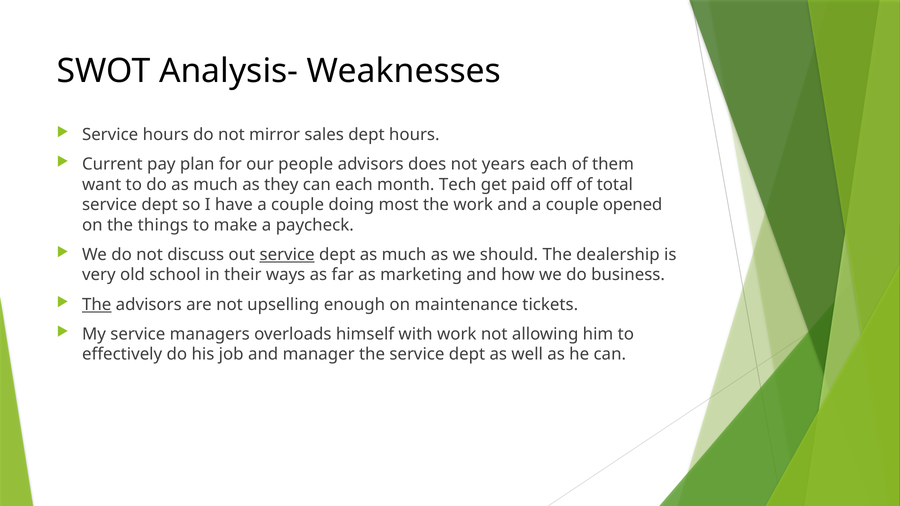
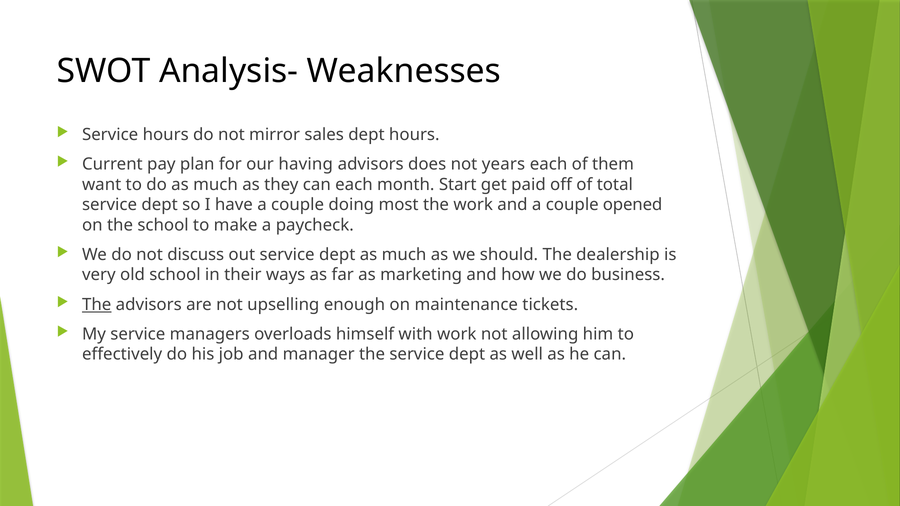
people: people -> having (306, 164)
Tech: Tech -> Start (458, 185)
the things: things -> school (163, 225)
service underline: present -> none (287, 255)
